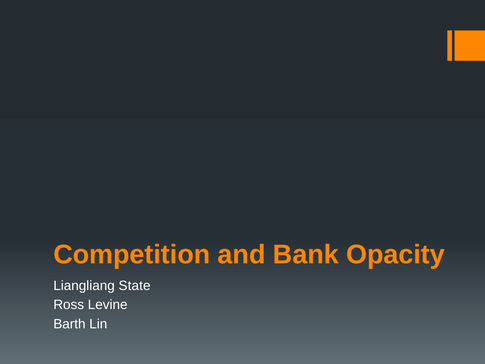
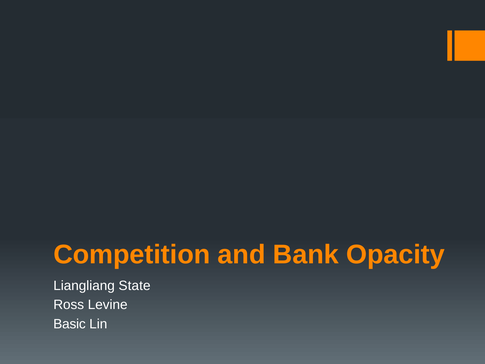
Barth: Barth -> Basic (70, 324)
